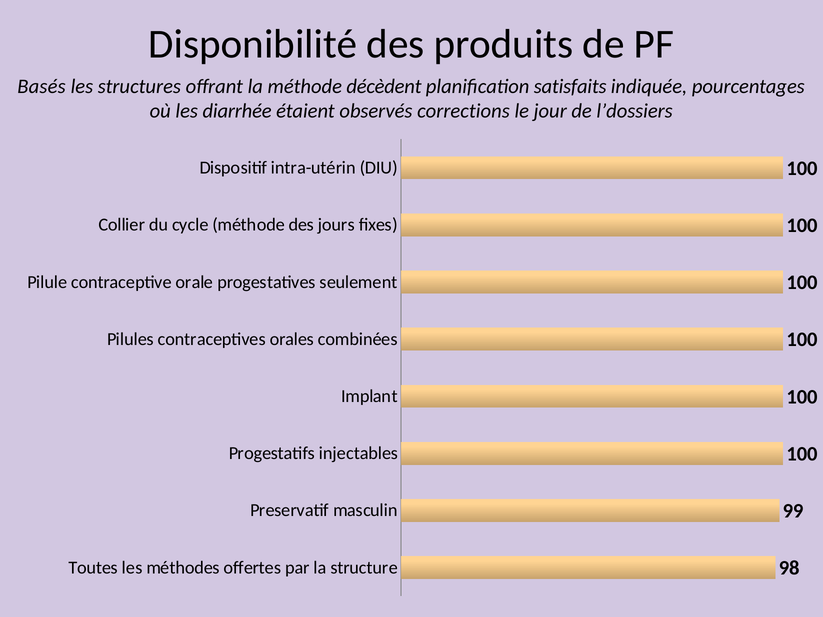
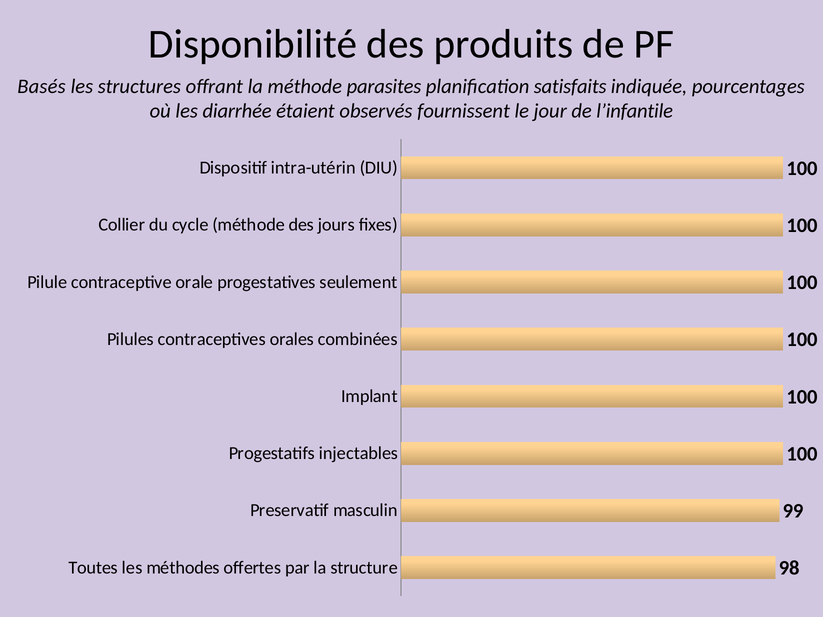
décèdent: décèdent -> parasites (384, 86)
corrections: corrections -> fournissent (464, 111)
l’dossiers: l’dossiers -> l’infantile (635, 111)
